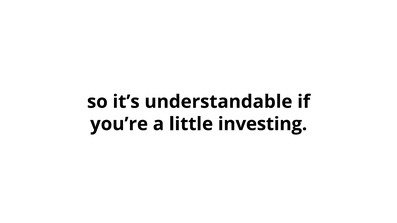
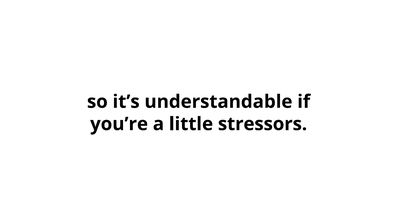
investing: investing -> stressors (263, 124)
